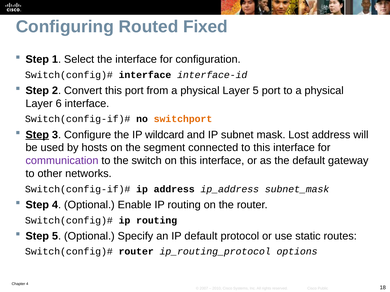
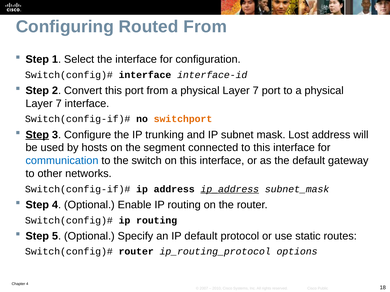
Routed Fixed: Fixed -> From (205, 27)
5: 5 -> 7 (256, 91)
6: 6 -> 7 (59, 104)
wildcard: wildcard -> trunking (165, 135)
communication colour: purple -> blue (62, 161)
ip_address underline: none -> present (230, 189)
